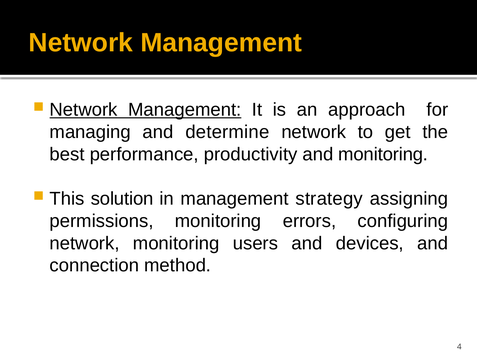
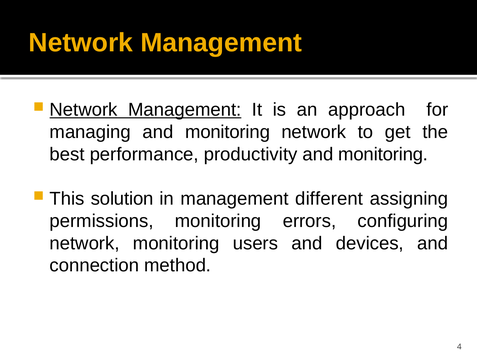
managing and determine: determine -> monitoring (228, 132)
strategy: strategy -> different (329, 199)
